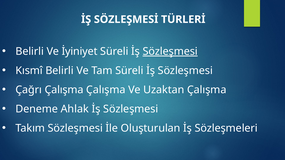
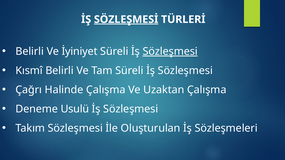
SÖZLEŞMESİ underline: none -> present (126, 19)
Çağrı Çalışma: Çalışma -> Halinde (64, 90)
Ahlak: Ahlak -> Usulü (75, 109)
